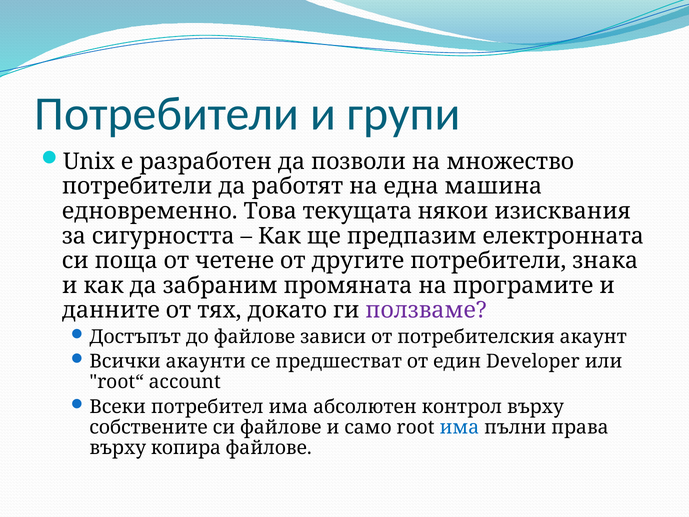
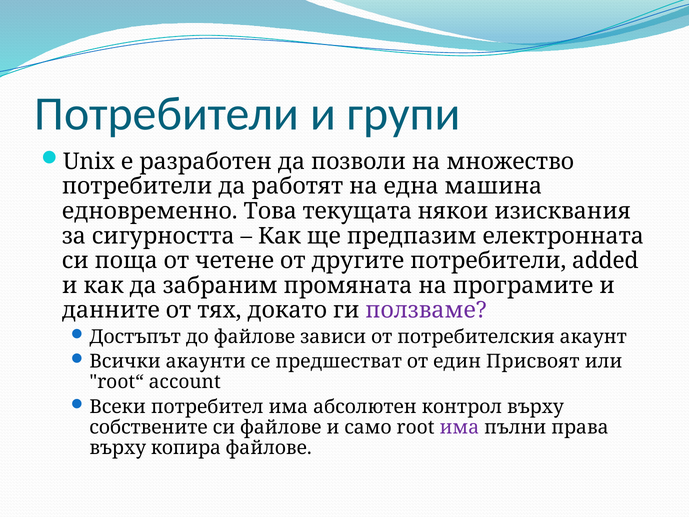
знака: знака -> added (605, 261)
Developer: Developer -> Присвоят (533, 361)
има colour: blue -> purple (459, 427)
